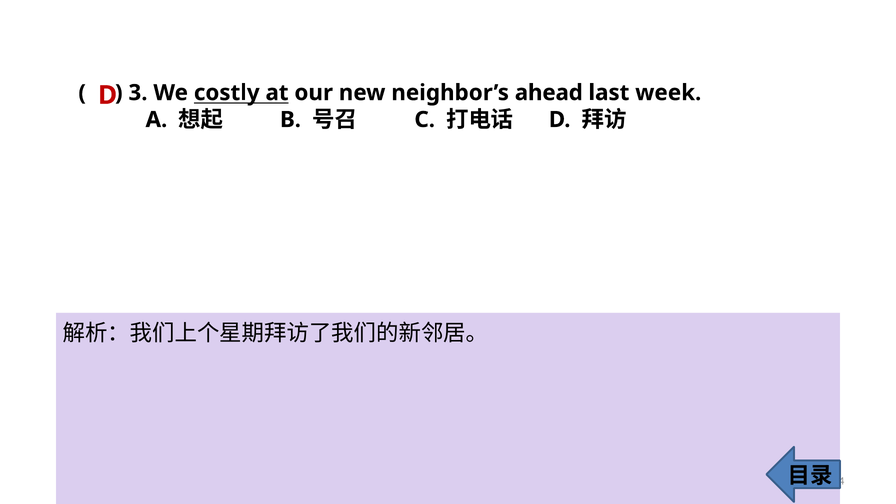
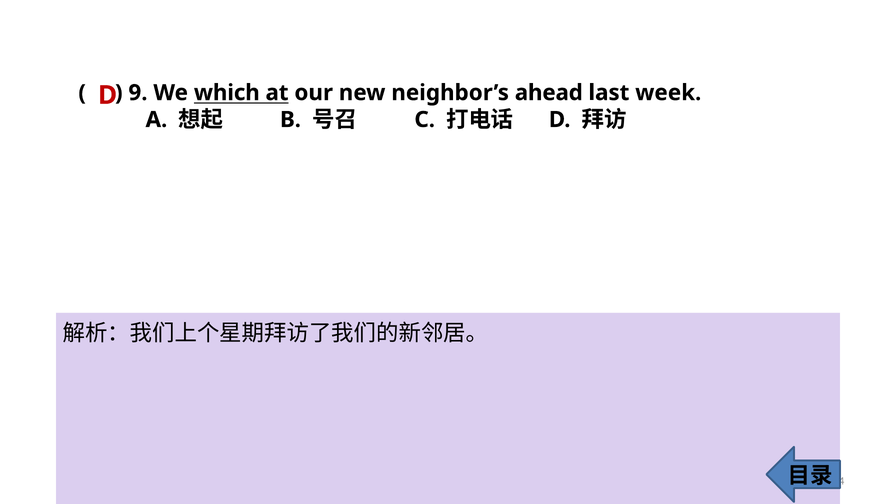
3: 3 -> 9 (138, 93)
costly: costly -> which (227, 93)
